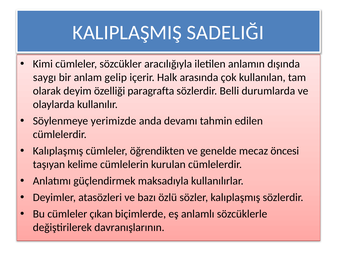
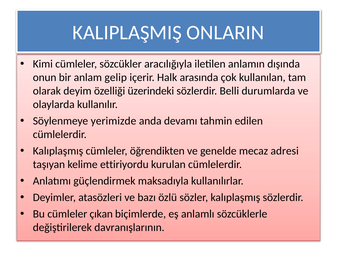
SADELIĞI: SADELIĞI -> ONLARIN (225, 33)
saygı: saygı -> onun (45, 77)
paragrafta: paragrafta -> üzerindeki (151, 91)
öncesi: öncesi -> adresi (285, 151)
cümlelerin: cümlelerin -> ettiriyordu (124, 164)
